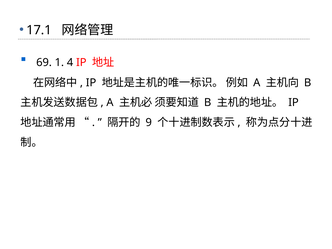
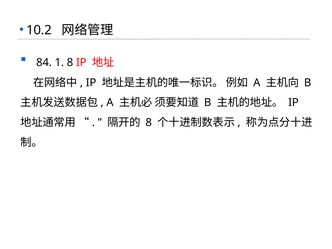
17.1: 17.1 -> 10.2 (39, 30)
69: 69 -> 84 (44, 62)
1 4: 4 -> 8 (70, 62)
9: 9 -> 8 (149, 122)
